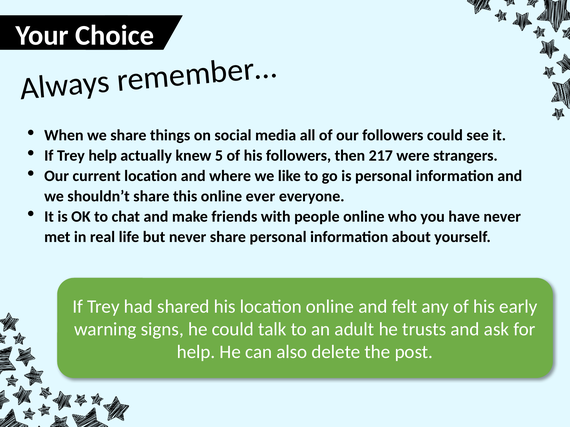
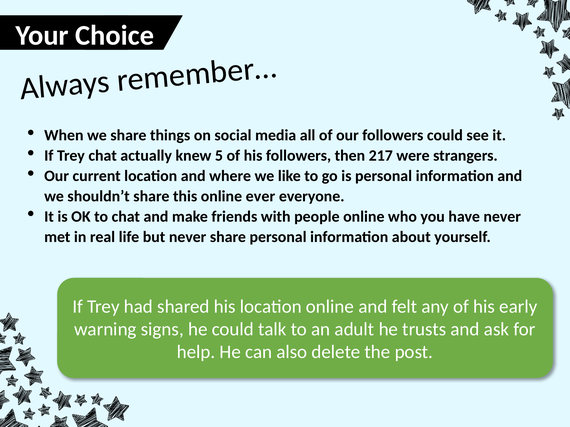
Trey help: help -> chat (103, 156)
